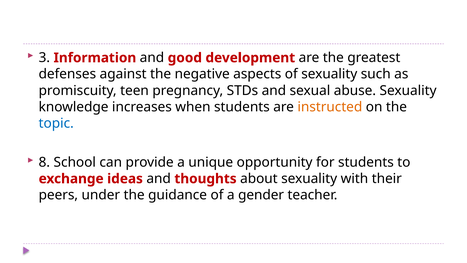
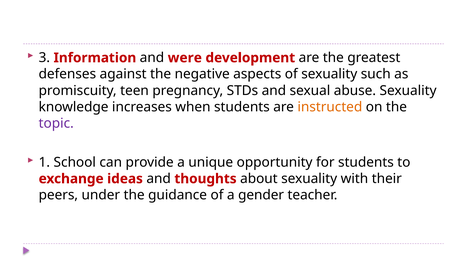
good: good -> were (185, 58)
topic colour: blue -> purple (56, 123)
8: 8 -> 1 (44, 162)
